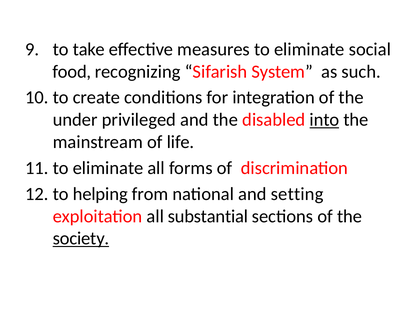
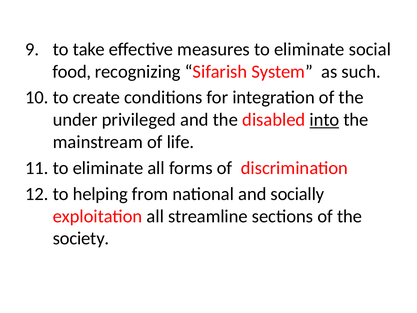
setting: setting -> socially (297, 194)
substantial: substantial -> streamline (208, 216)
society underline: present -> none (81, 238)
